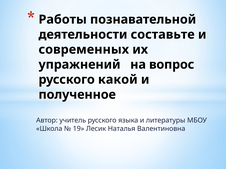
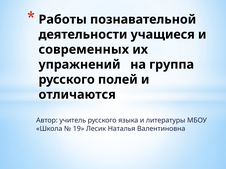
составьте: составьте -> учащиеся (163, 35)
вопрос: вопрос -> группа (172, 65)
какой: какой -> полей (118, 80)
полученное: полученное -> отличаются (77, 95)
